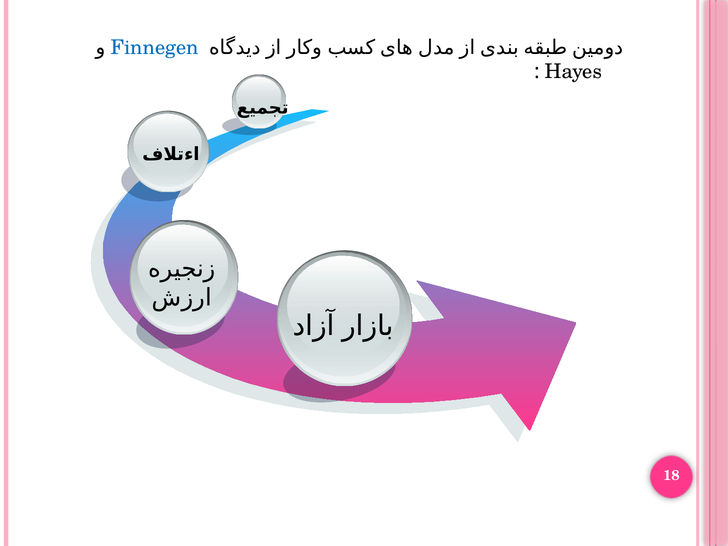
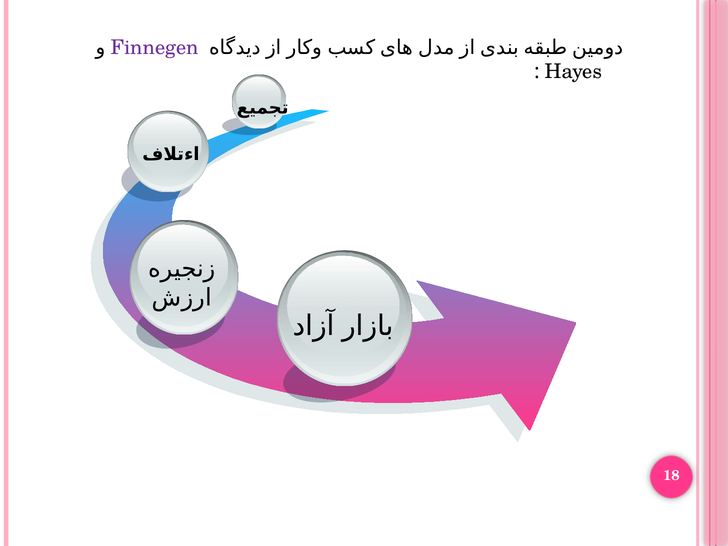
Finnegen colour: blue -> purple (155, 47)
